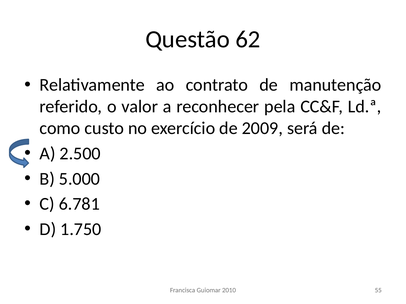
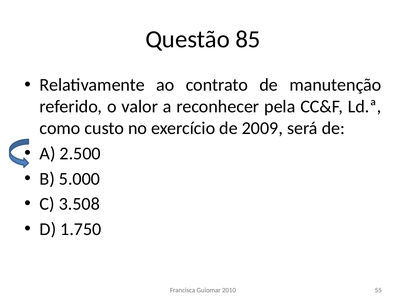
62: 62 -> 85 (248, 39)
6.781: 6.781 -> 3.508 (79, 204)
